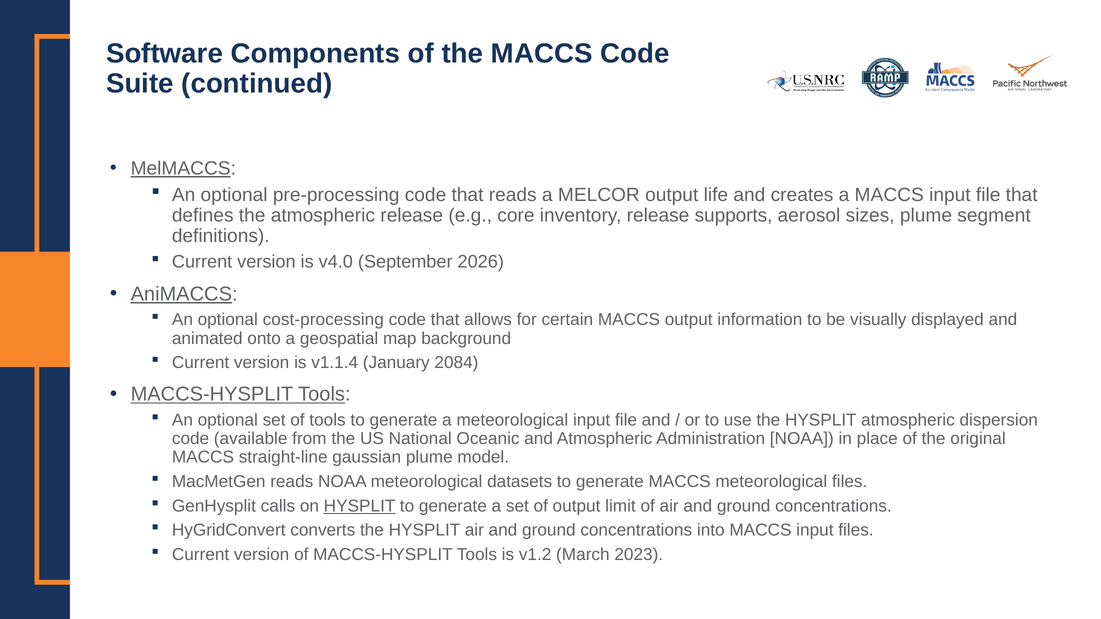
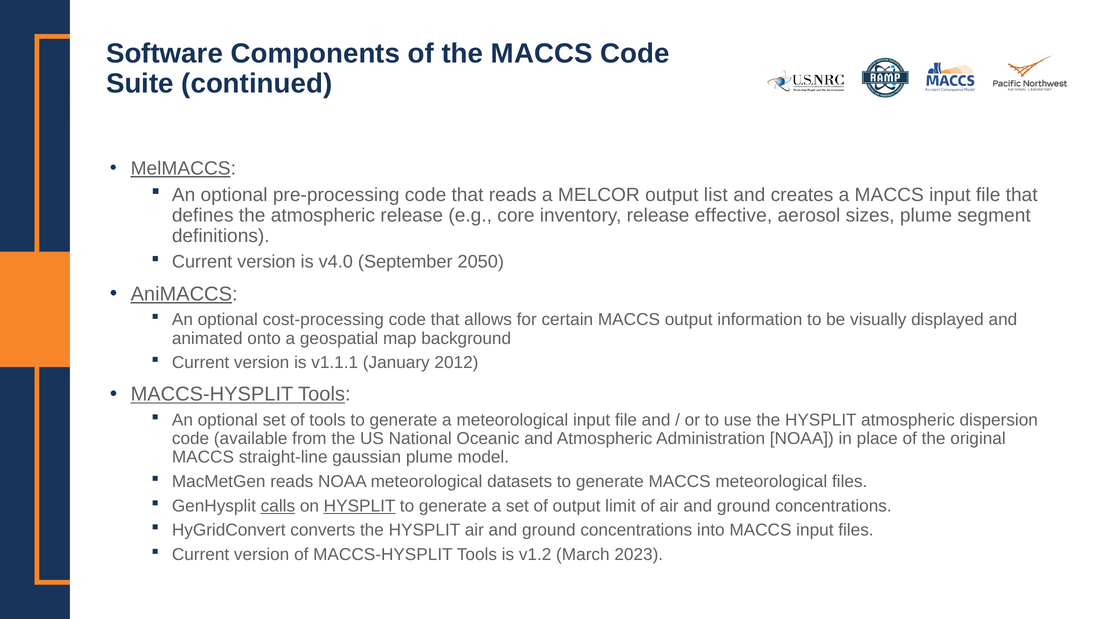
life: life -> list (716, 195)
supports: supports -> effective (733, 215)
2026: 2026 -> 2050 (481, 262)
v1.1.4: v1.1.4 -> v1.1.1 (335, 363)
2084: 2084 -> 2012 (456, 363)
calls underline: none -> present (278, 506)
